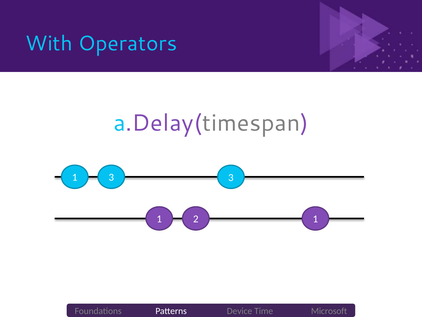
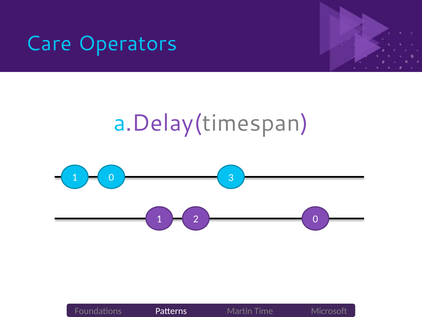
With: With -> Care (49, 44)
1 3: 3 -> 0 (111, 177)
2 1: 1 -> 0 (315, 219)
Device: Device -> Martin (240, 310)
